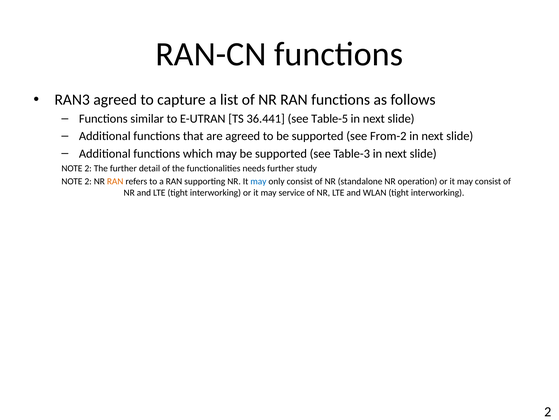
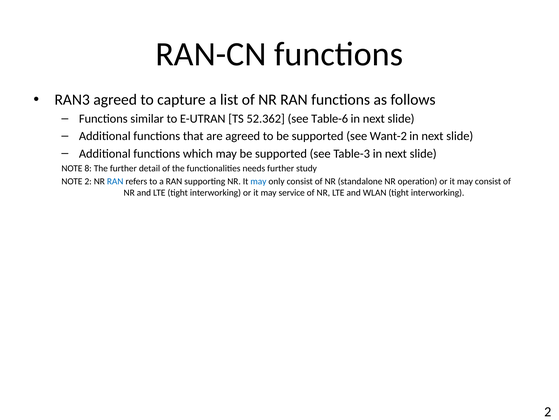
36.441: 36.441 -> 52.362 (266, 119)
Table-5: Table-5 -> Table-6 (330, 119)
From-2: From-2 -> Want-2 (388, 136)
2: 2 -> 8 (88, 168)
RAN colour: orange -> blue (115, 181)
